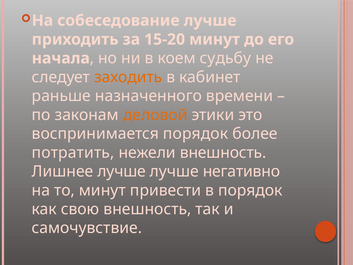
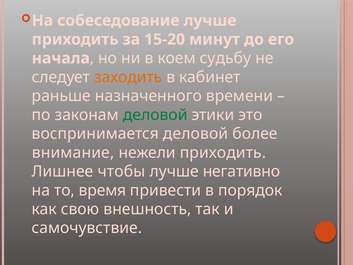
деловой colour: orange -> green (155, 115)
воспринимается порядок: порядок -> деловой (196, 134)
потратить: потратить -> внимание (73, 152)
нежели внешность: внешность -> приходить (223, 152)
Лишнее лучше: лучше -> чтобы (121, 171)
то минут: минут -> время (102, 190)
